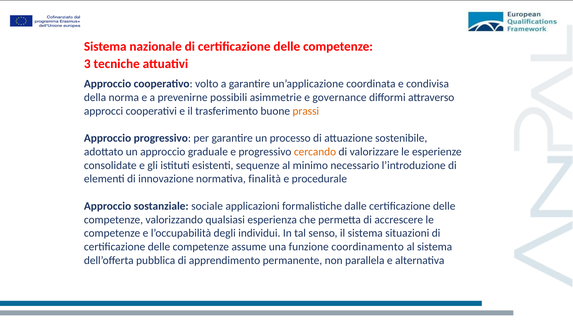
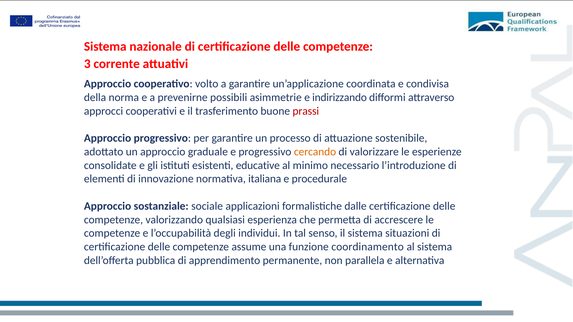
tecniche: tecniche -> corrente (117, 64)
governance: governance -> indirizzando (340, 97)
prassi colour: orange -> red (306, 111)
sequenze: sequenze -> educative (258, 165)
finalità: finalità -> italiana (265, 179)
